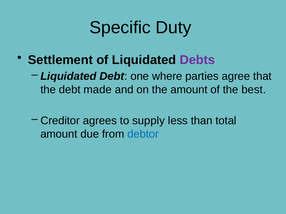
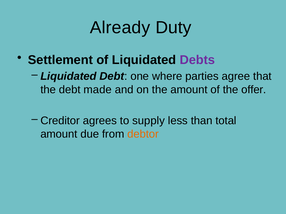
Specific: Specific -> Already (120, 28)
best: best -> offer (254, 90)
debtor colour: blue -> orange (143, 134)
